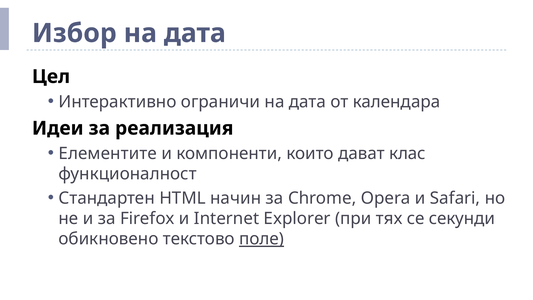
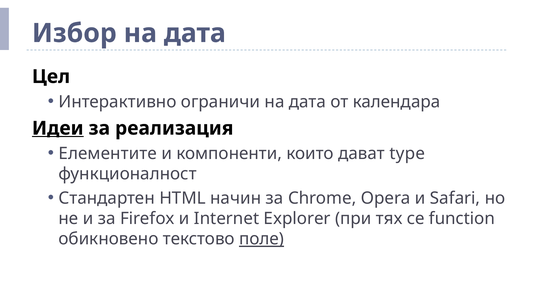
Идеи underline: none -> present (58, 128)
клас: клас -> type (407, 154)
секунди: секунди -> function (462, 218)
